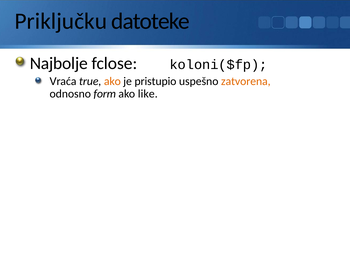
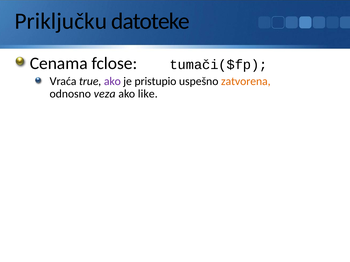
Najbolje: Najbolje -> Cenama (59, 63)
koloni($fp: koloni($fp -> tumači($fp (218, 65)
ako colour: orange -> purple (112, 81)
form: form -> veza (105, 94)
